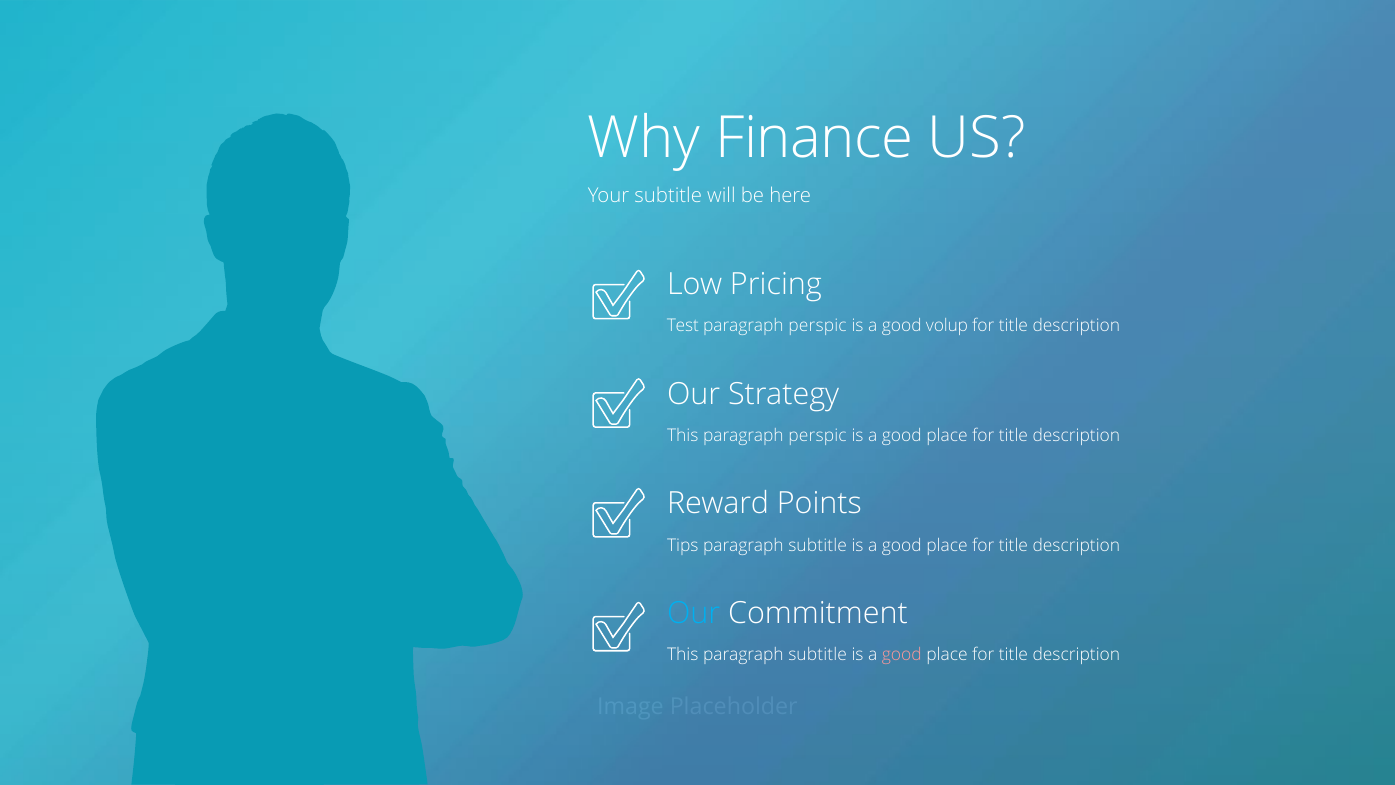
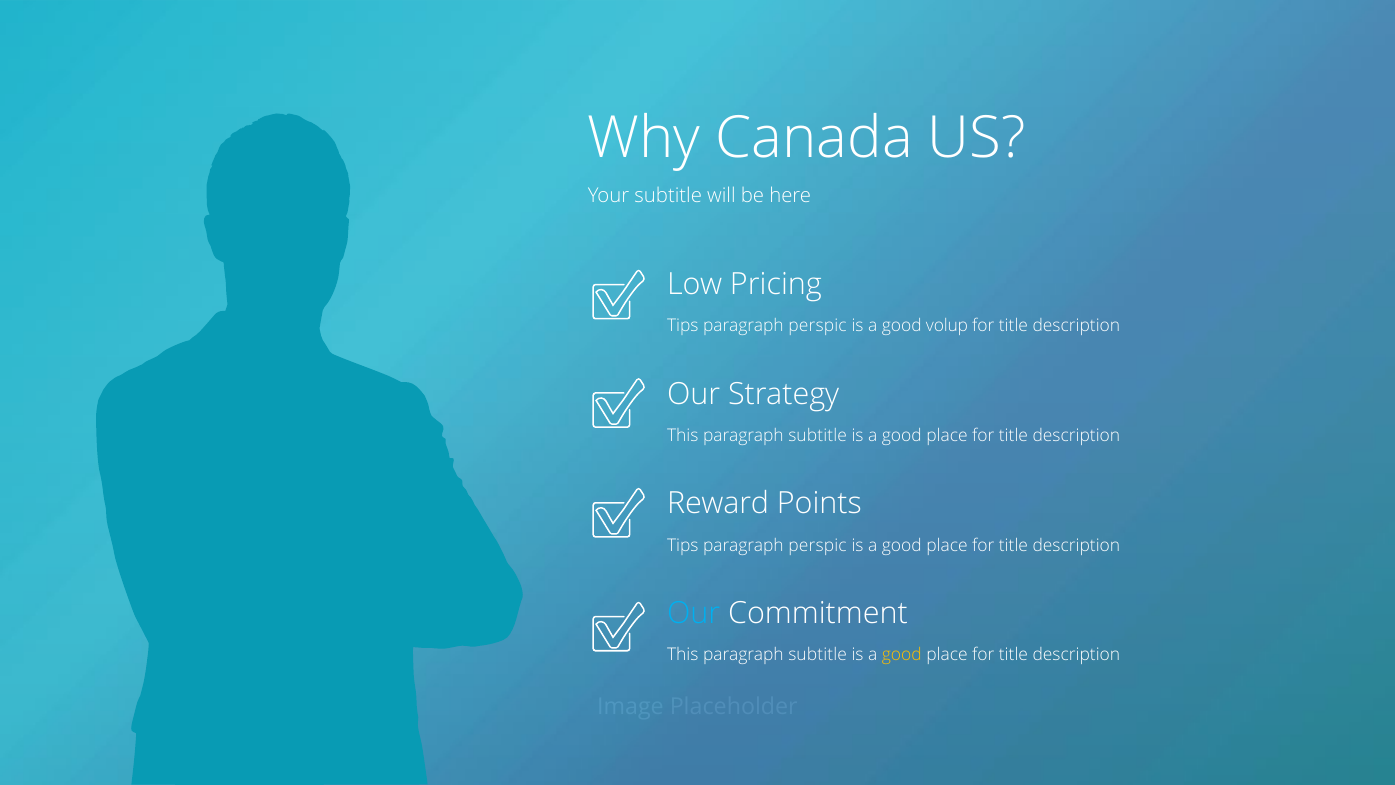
Finance: Finance -> Canada (814, 138)
Test: Test -> Tips (683, 326)
perspic: perspic -> subtitle (818, 435)
subtitle: subtitle -> perspic (818, 545)
good colour: pink -> yellow (902, 655)
